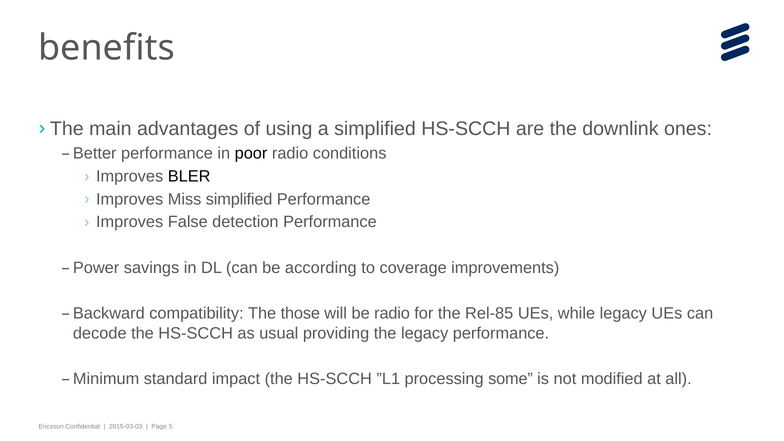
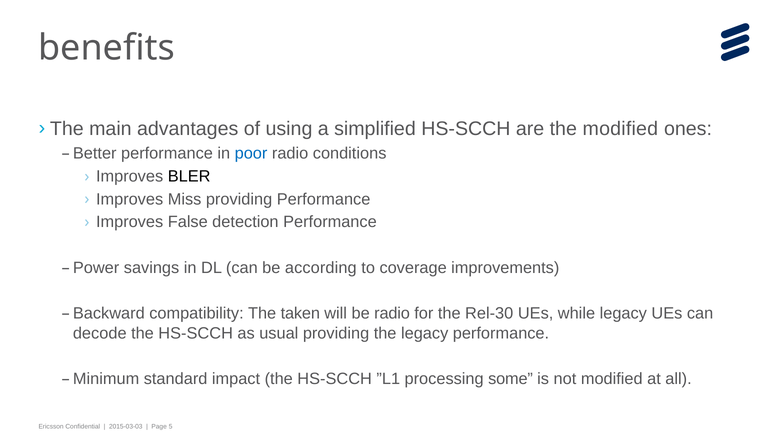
the downlink: downlink -> modified (620, 129)
poor colour: black -> blue (251, 153)
Miss simplified: simplified -> providing (239, 199)
those: those -> taken (300, 314)
Rel-85: Rel-85 -> Rel-30 (489, 314)
